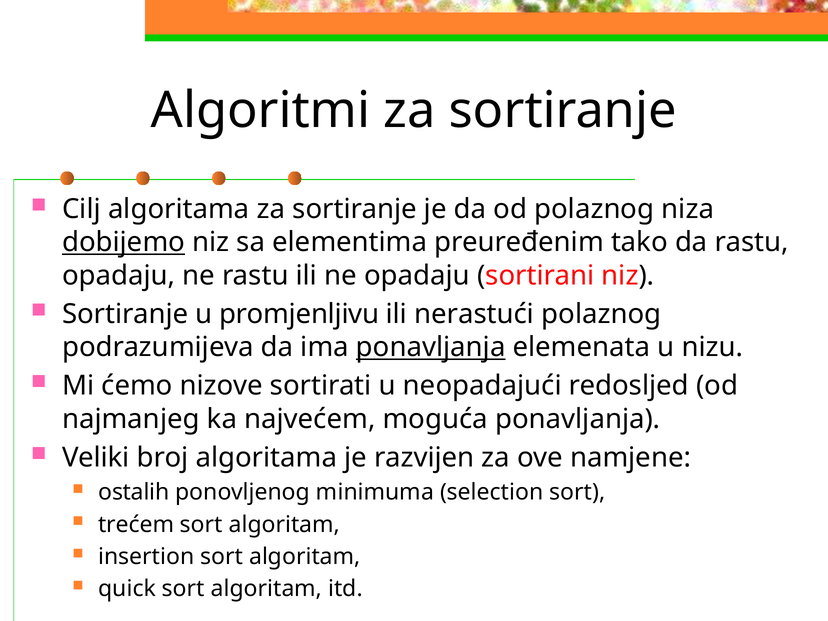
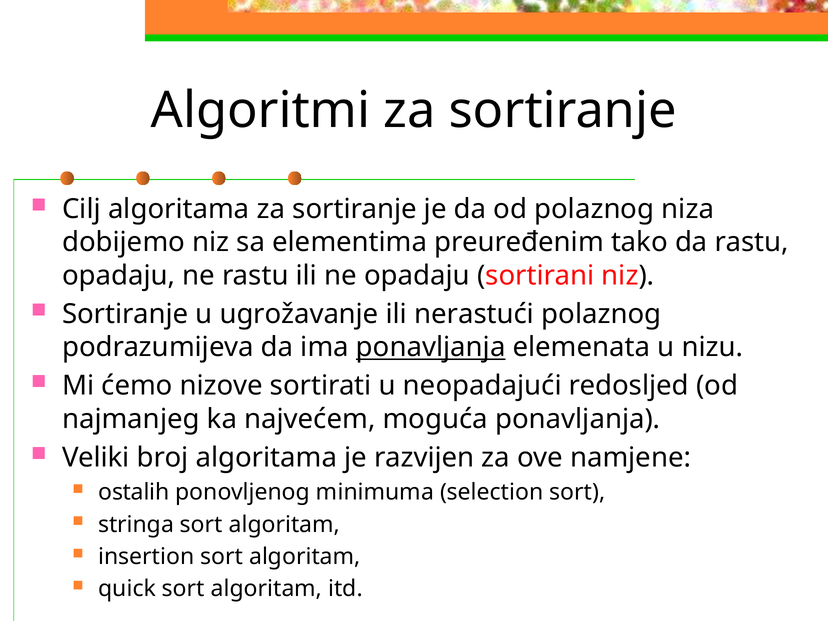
dobijemo underline: present -> none (124, 242)
promjenljivu: promjenljivu -> ugrožavanje (299, 314)
trećem: trećem -> stringa (136, 524)
